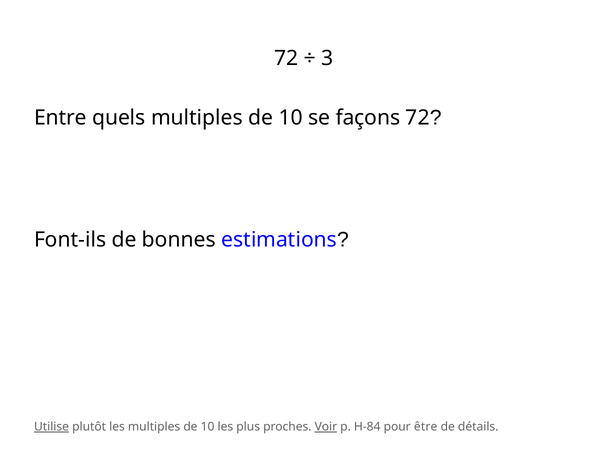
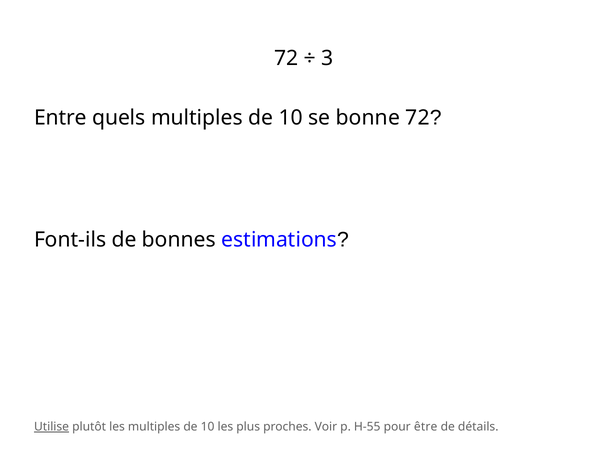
façons: façons -> bonne (368, 118)
Voir underline: present -> none (326, 427)
H-84: H-84 -> H-55 (367, 427)
